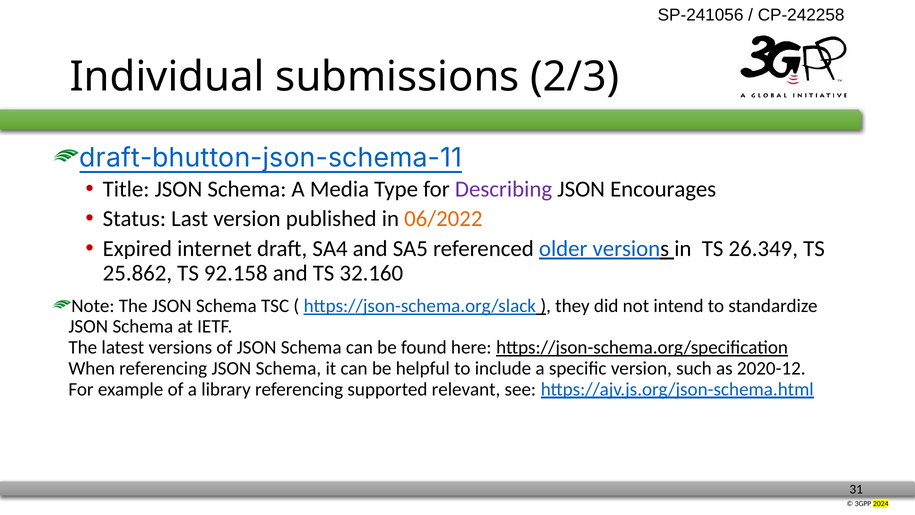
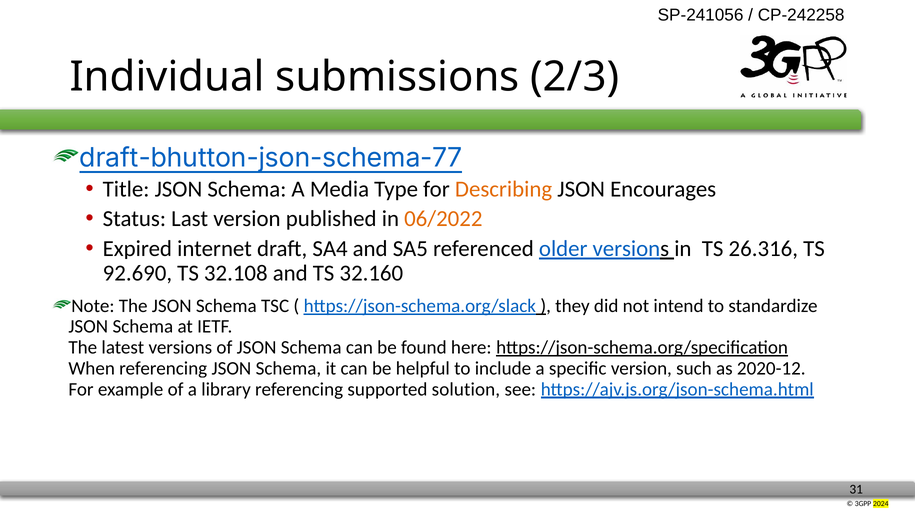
draft-bhutton-json-schema-11: draft-bhutton-json-schema-11 -> draft-bhutton-json-schema-77 (271, 158)
Describing colour: purple -> orange (504, 189)
26.349: 26.349 -> 26.316 (763, 248)
25.862: 25.862 -> 92.690 (137, 273)
92.158: 92.158 -> 32.108 (236, 273)
relevant: relevant -> solution (466, 389)
